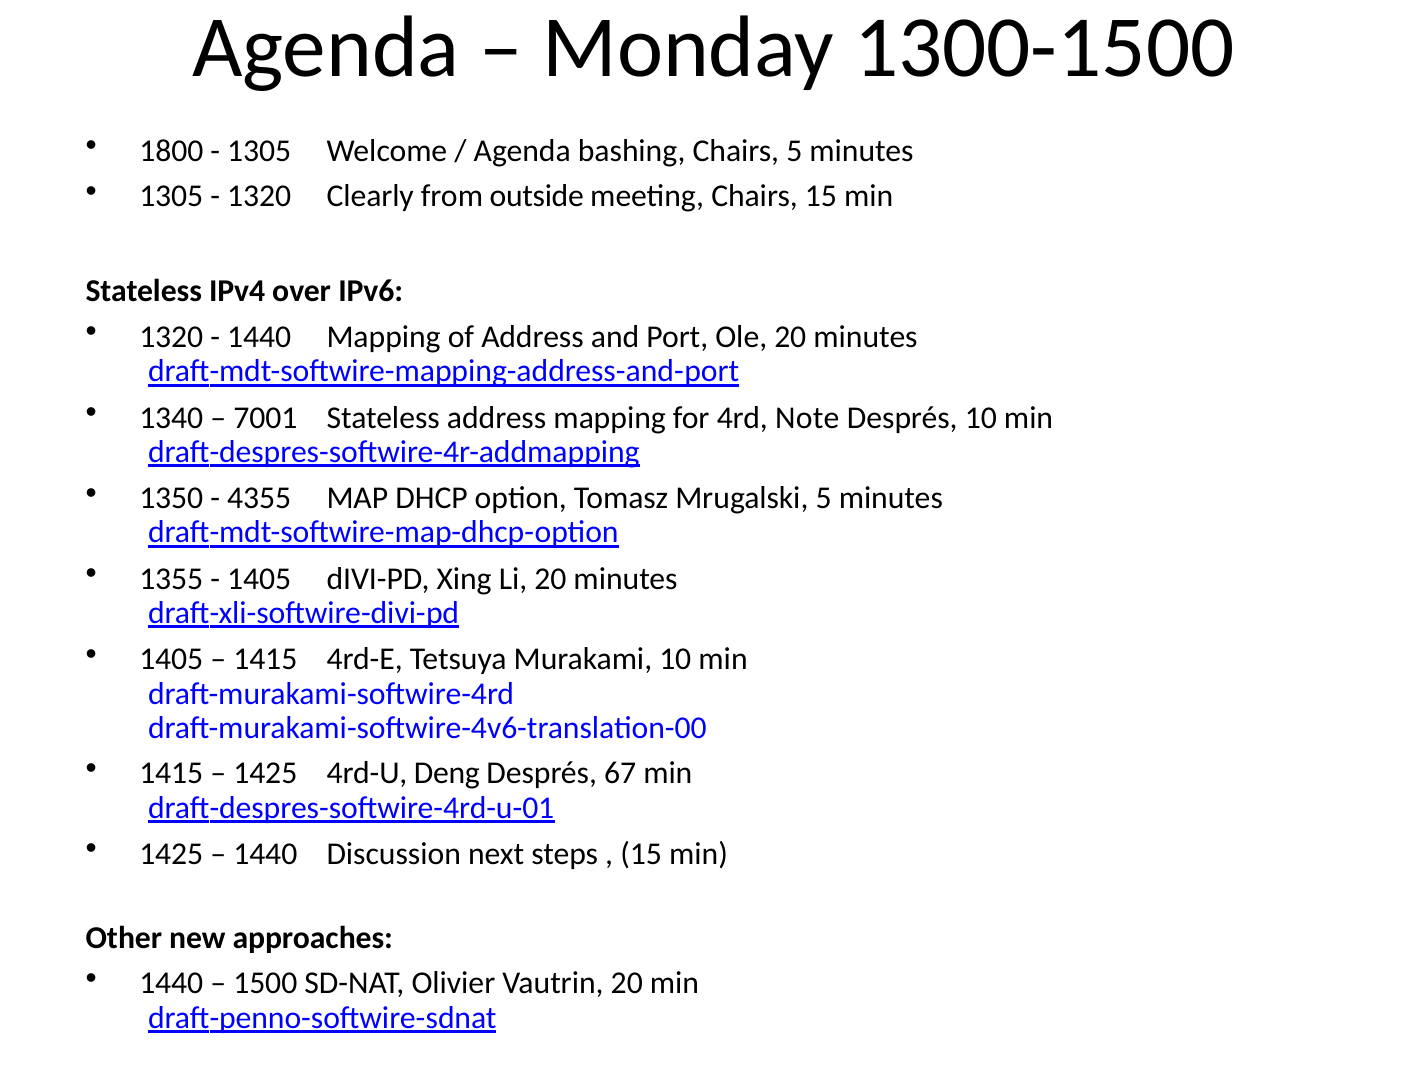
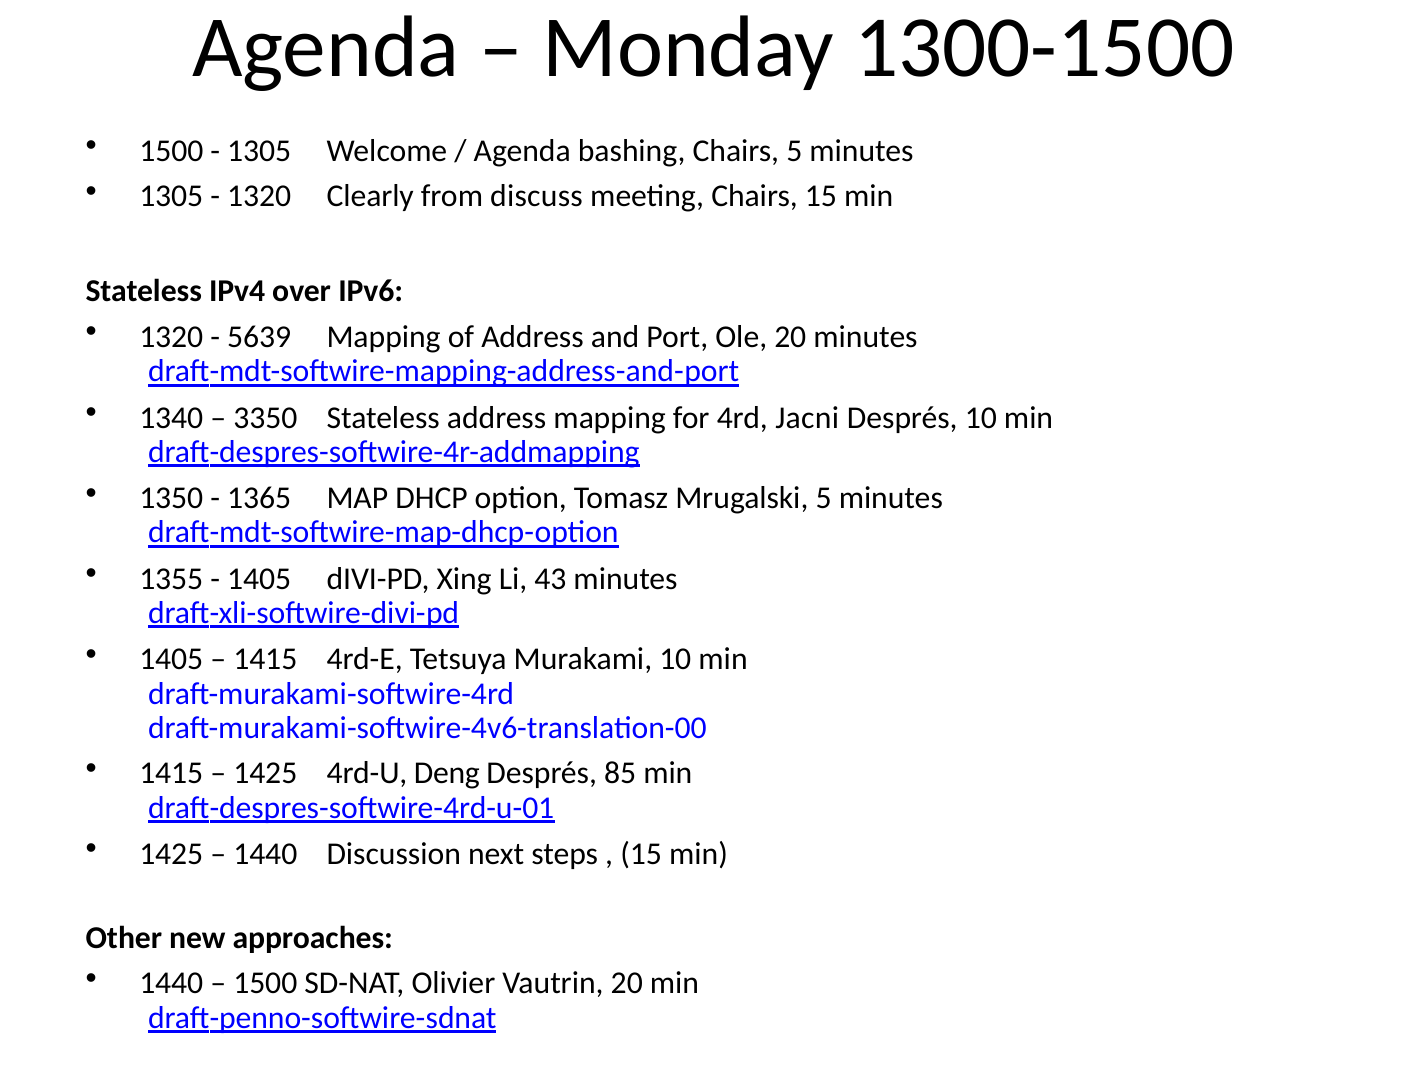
1800: 1800 -> 1500 (171, 151)
outside: outside -> discuss (536, 196)
1440: 1440 -> 5639 (259, 337)
7001: 7001 -> 3350 (265, 418)
Note: Note -> Jacni (807, 418)
4355: 4355 -> 1365 (259, 498)
Li 20: 20 -> 43 (551, 579)
67: 67 -> 85 (620, 773)
